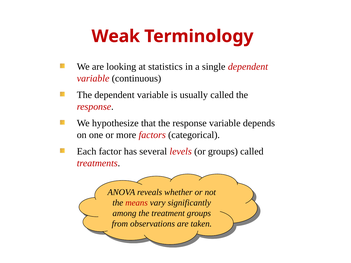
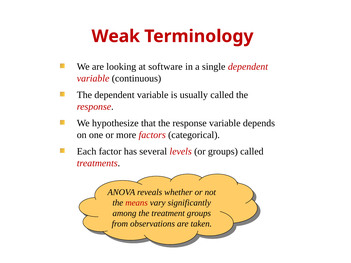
statistics: statistics -> software (165, 67)
